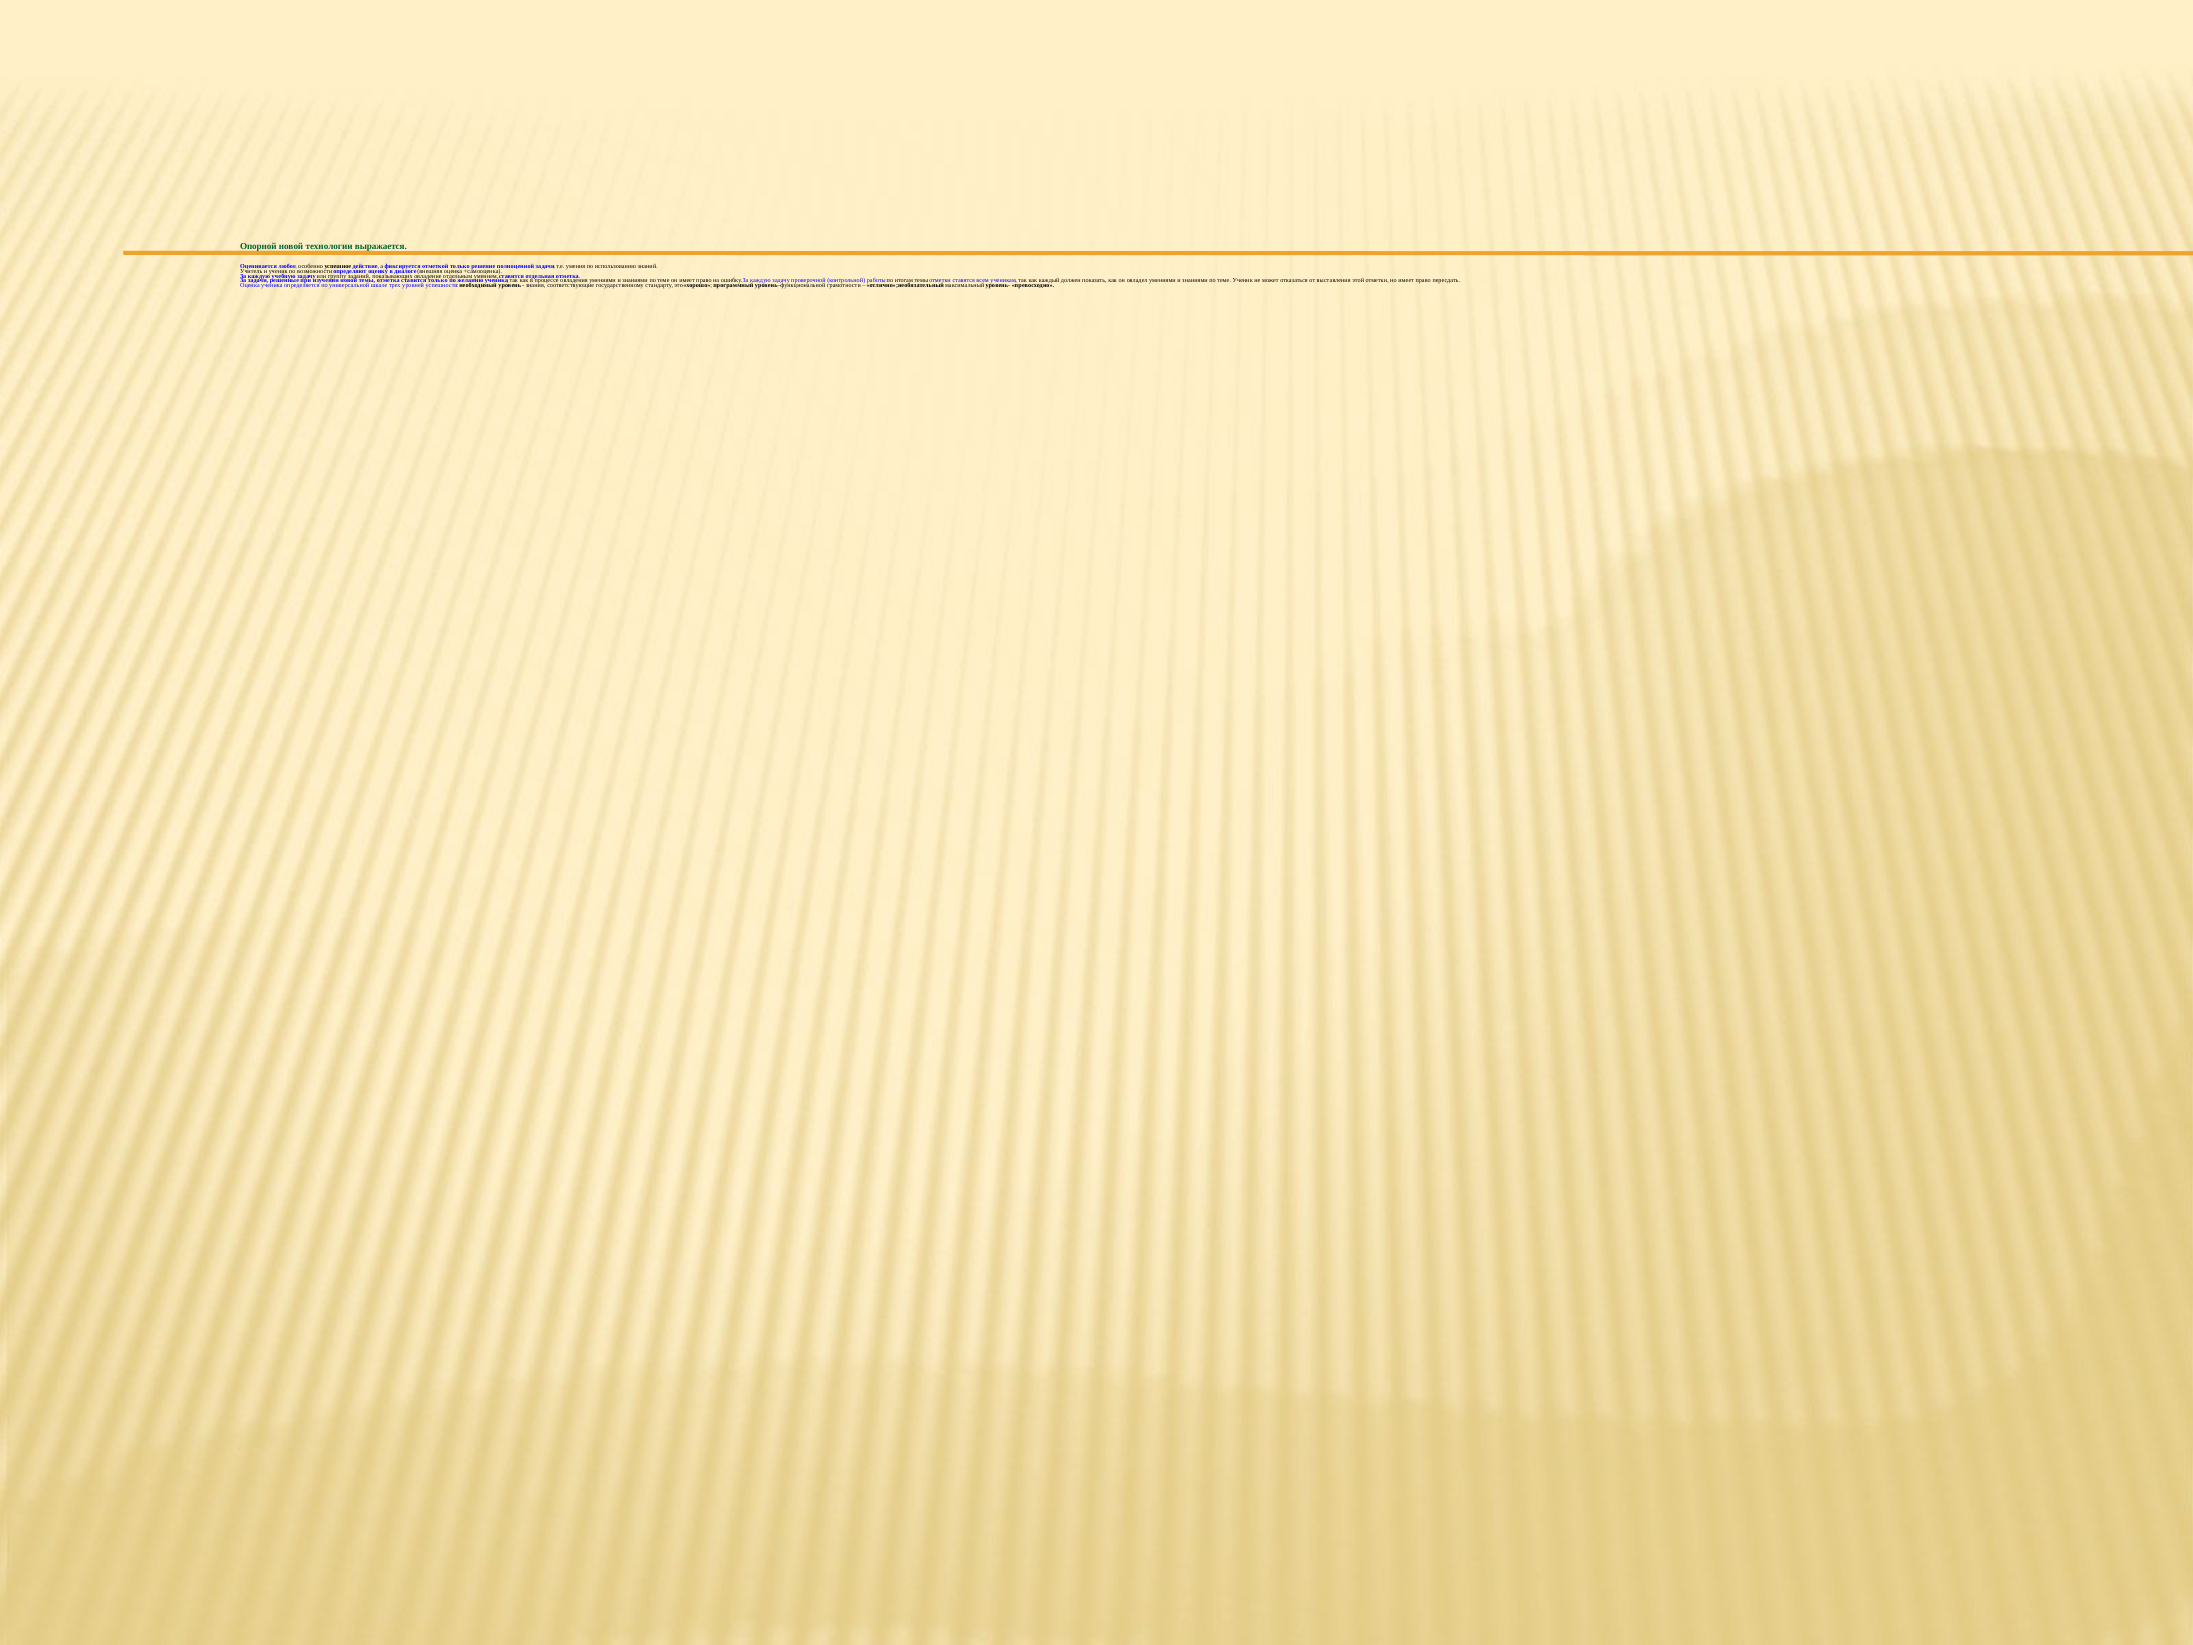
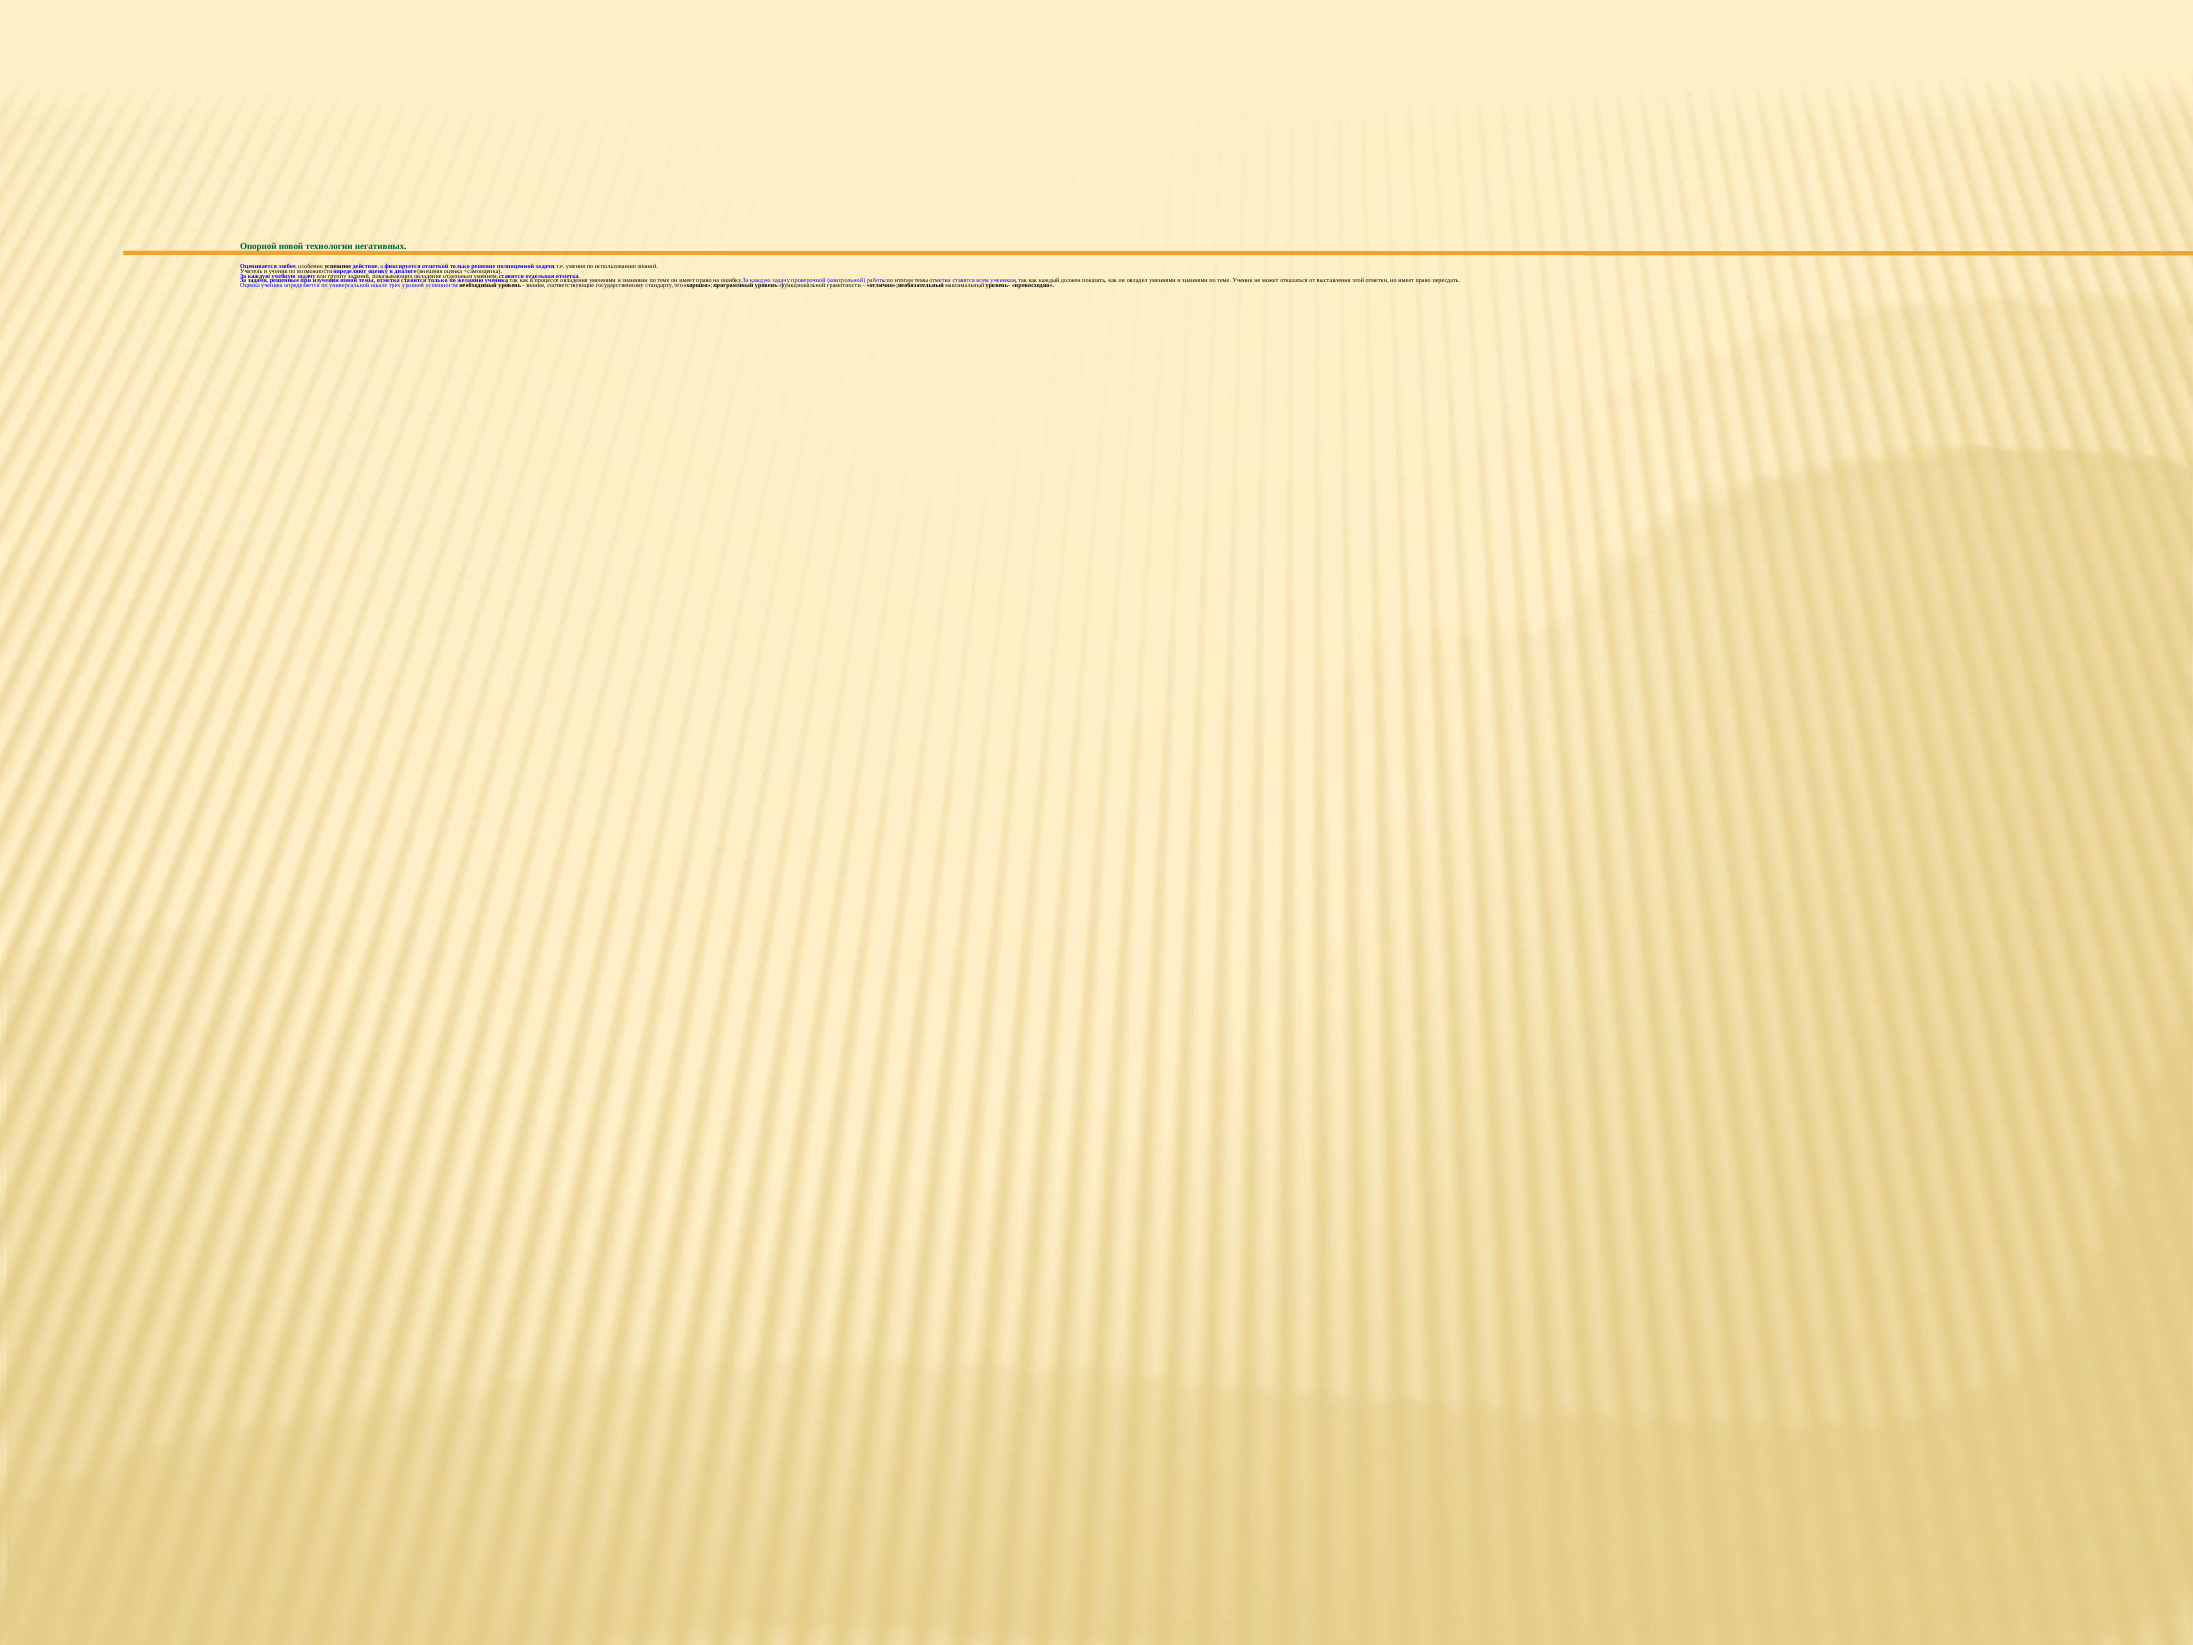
выражается: выражается -> негативных (381, 247)
